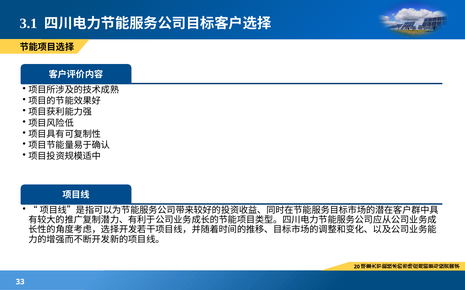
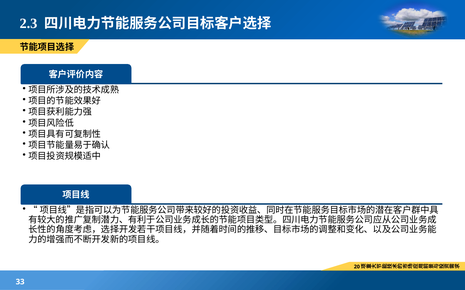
3.1: 3.1 -> 2.3 (28, 24)
